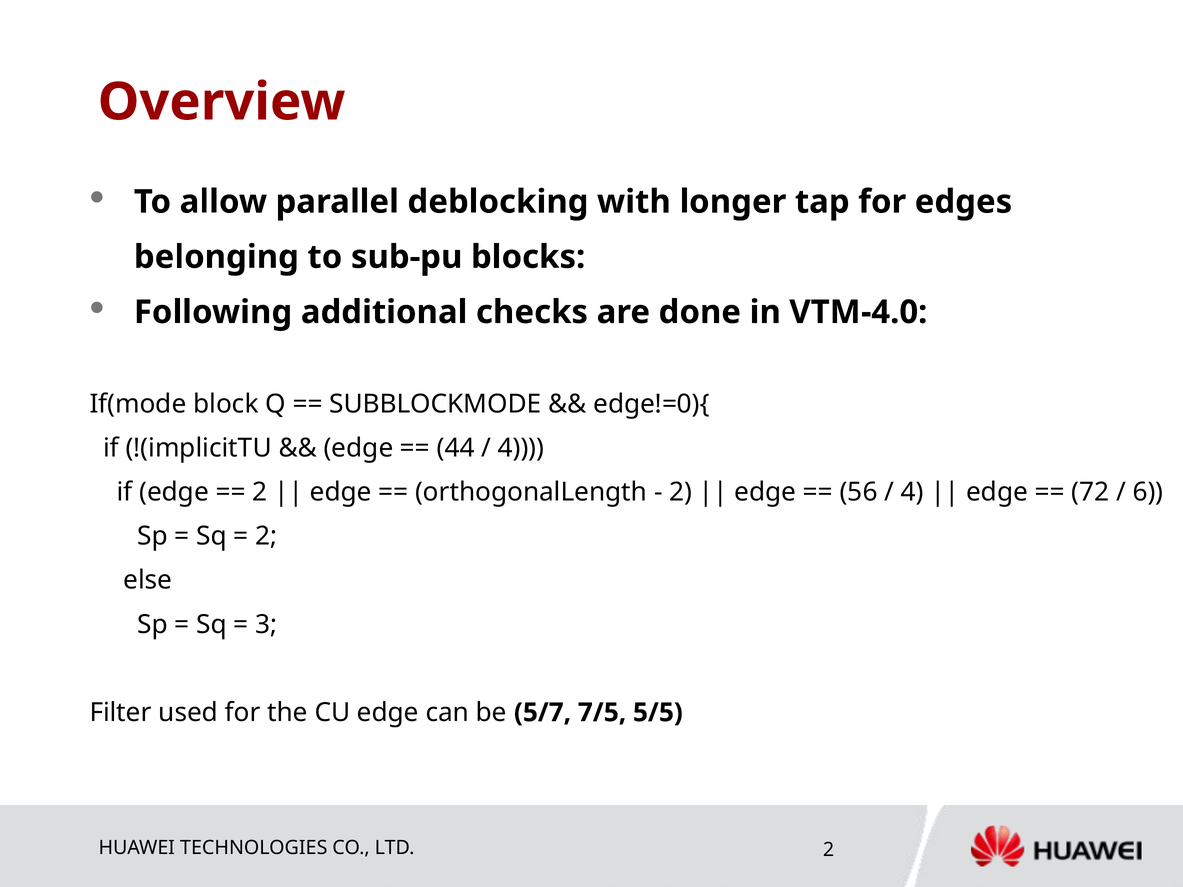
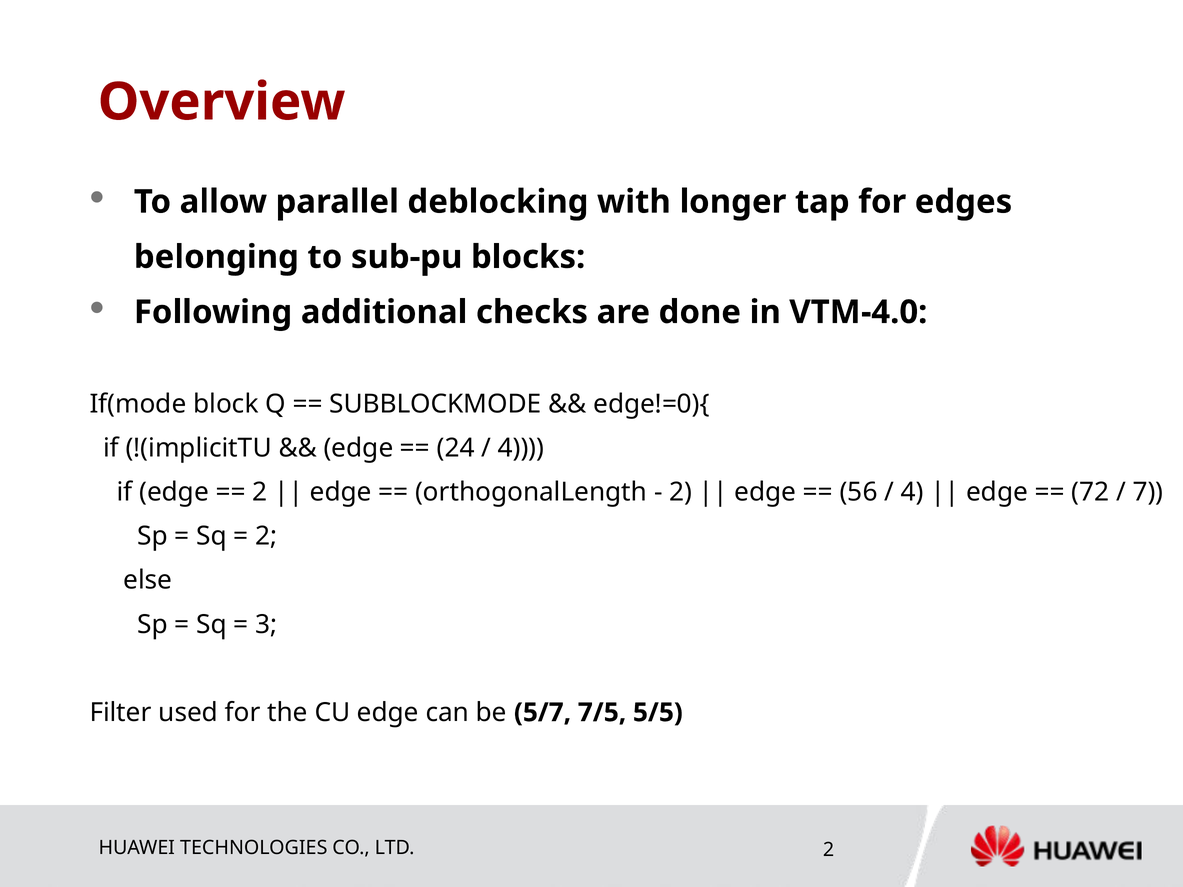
44: 44 -> 24 (456, 448)
6: 6 -> 7 (1148, 492)
